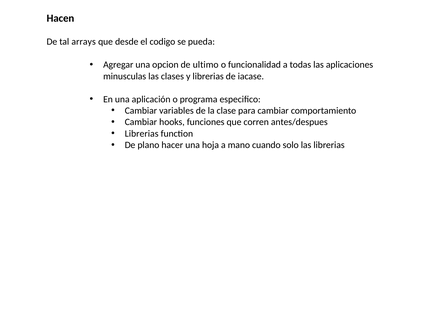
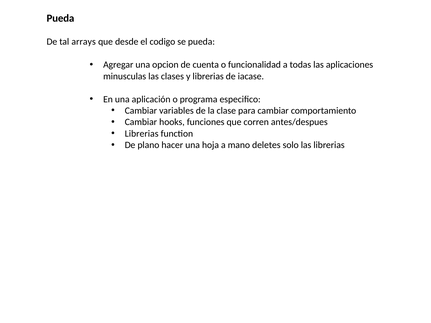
Hacen: Hacen -> Pueda (60, 18)
ultimo: ultimo -> cuenta (206, 65)
cuando: cuando -> deletes (266, 145)
